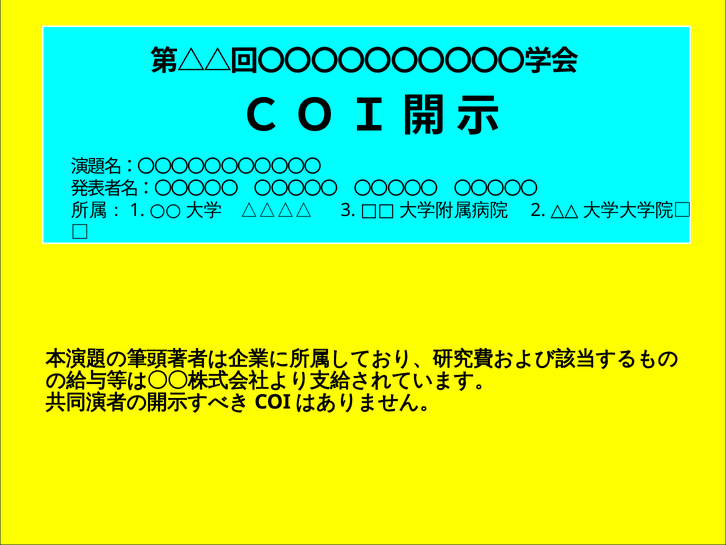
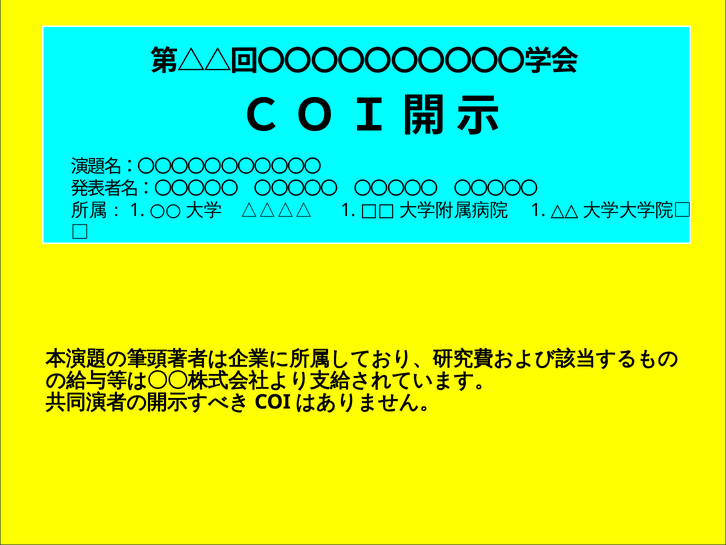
3: 3 -> 1 (348, 210)
2: 2 -> 1 (538, 210)
